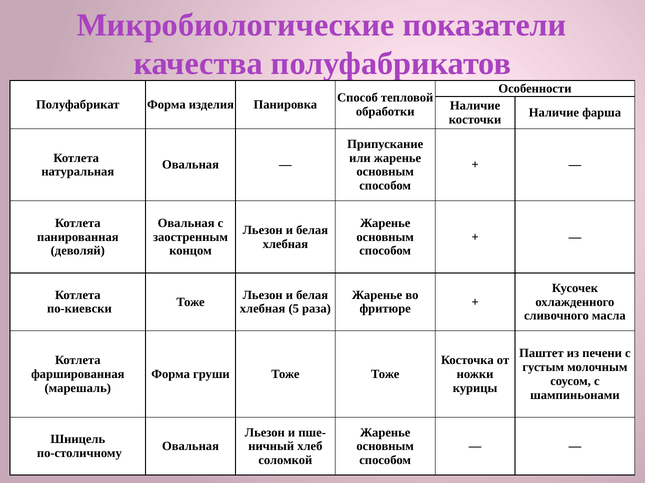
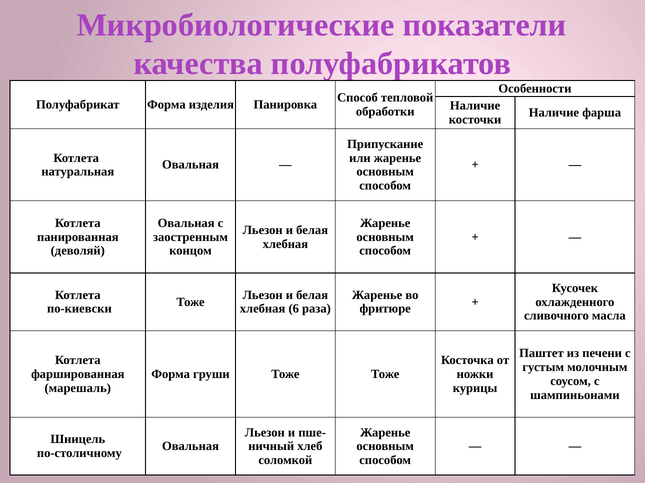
5: 5 -> 6 (294, 309)
